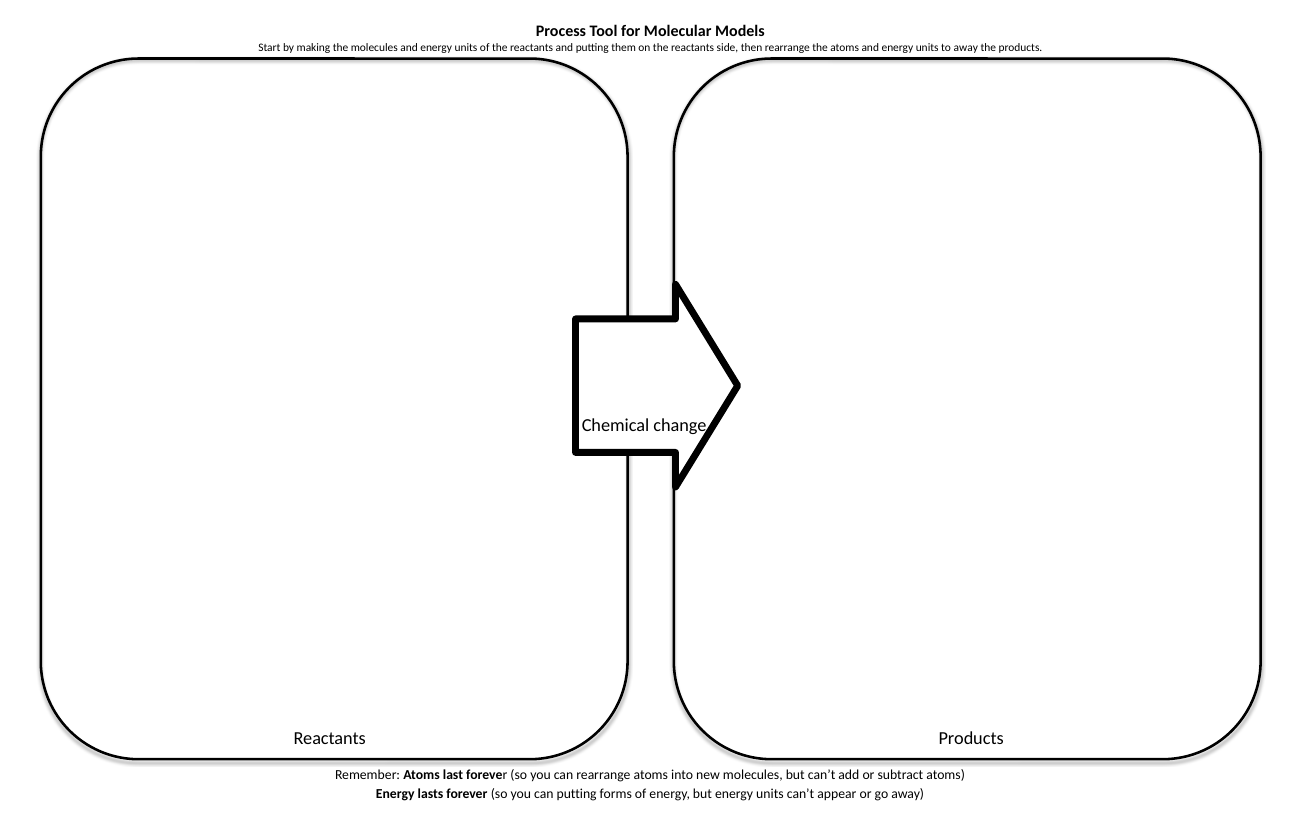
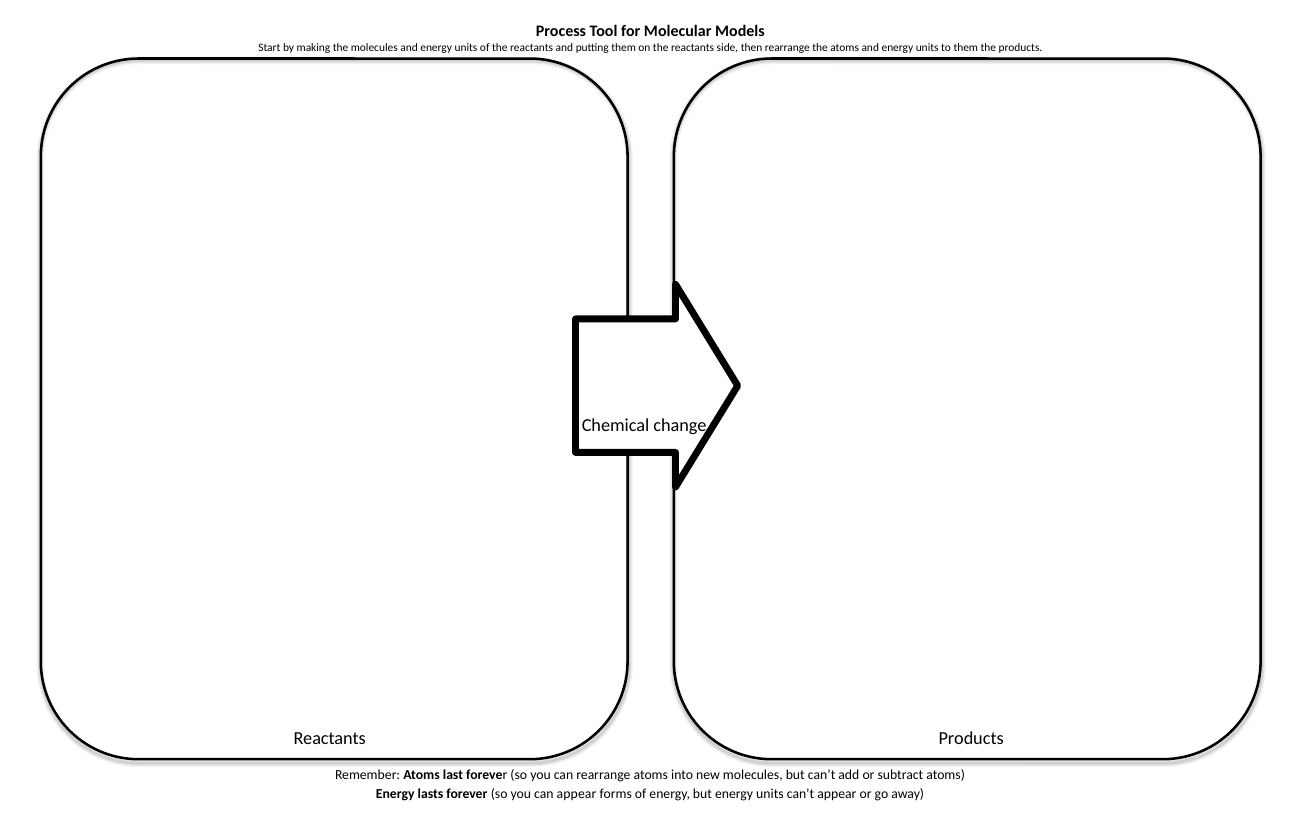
to away: away -> them (966, 47)
can putting: putting -> appear (577, 793)
